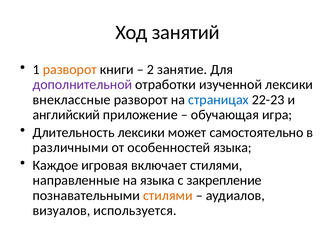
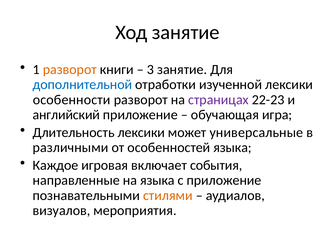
Ход занятий: занятий -> занятие (186, 32)
2: 2 -> 3 (150, 70)
дополнительной colour: purple -> blue (82, 85)
внеклассные: внеклассные -> особенности (72, 100)
страницах colour: blue -> purple (218, 100)
самостоятельно: самостоятельно -> универсальные (256, 133)
включает стилями: стилями -> события (216, 165)
с закрепление: закрепление -> приложение (224, 181)
используется: используется -> мероприятия (135, 211)
